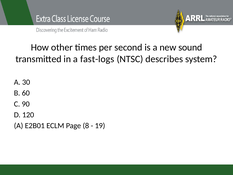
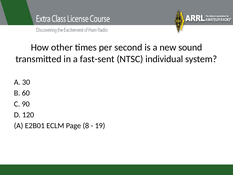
fast-logs: fast-logs -> fast-sent (97, 59)
describes: describes -> individual (164, 59)
